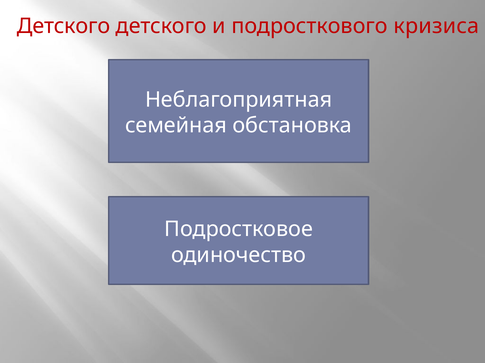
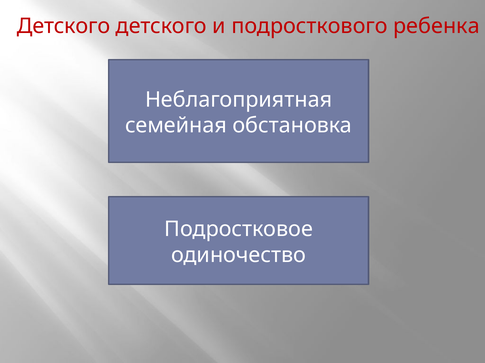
кризиса: кризиса -> ребенка (436, 26)
